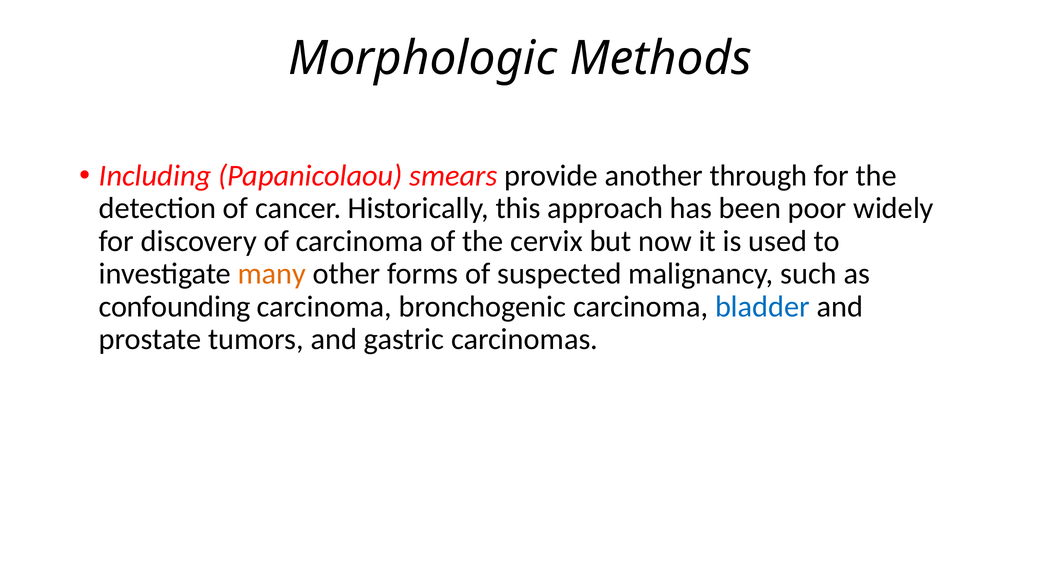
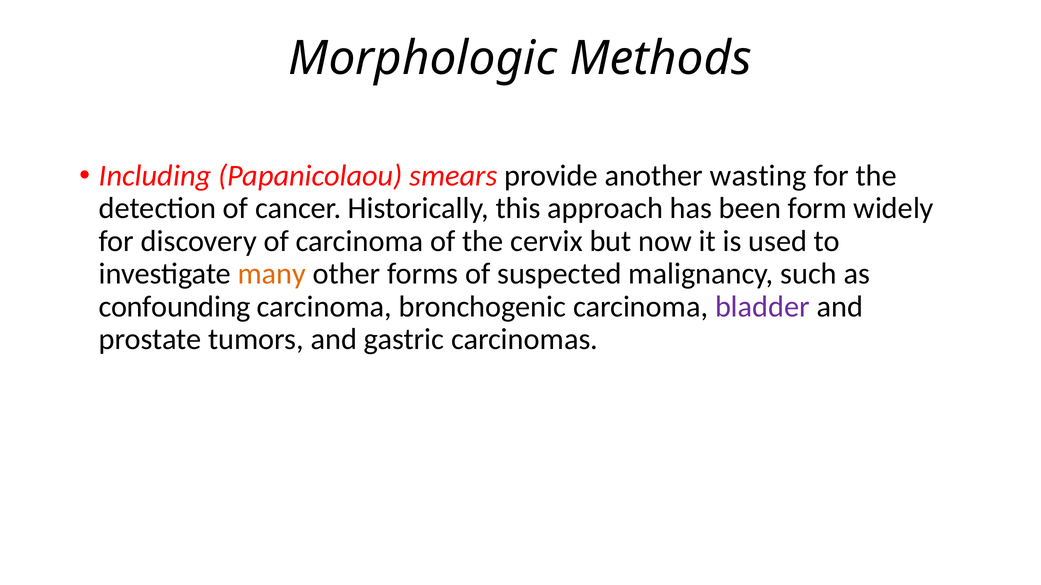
through: through -> wasting (758, 176)
poor: poor -> form (817, 209)
bladder colour: blue -> purple (762, 307)
